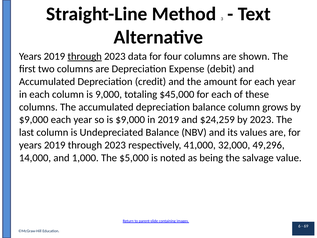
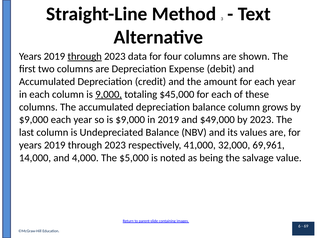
9,000 underline: none -> present (109, 94)
$24,259: $24,259 -> $49,000 (217, 120)
49,296: 49,296 -> 69,961 (269, 145)
1,000: 1,000 -> 4,000 (85, 158)
